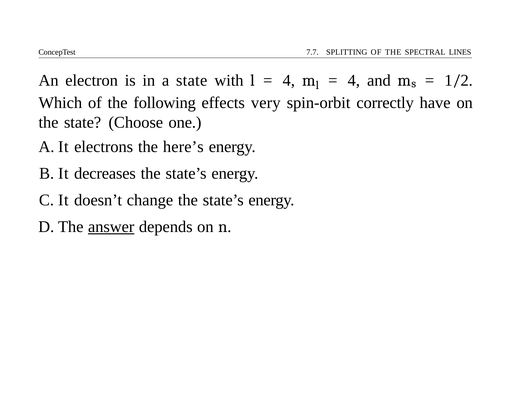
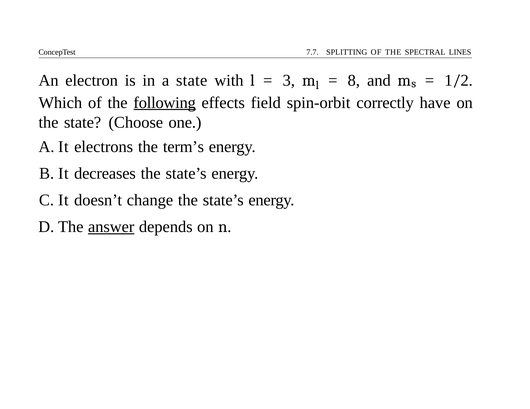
4: 4 -> 3 (289, 81)
4: 4 -> 8 (354, 81)
following underline: none -> present (165, 103)
very: very -> field (266, 103)
here’s: here’s -> term’s (183, 147)
